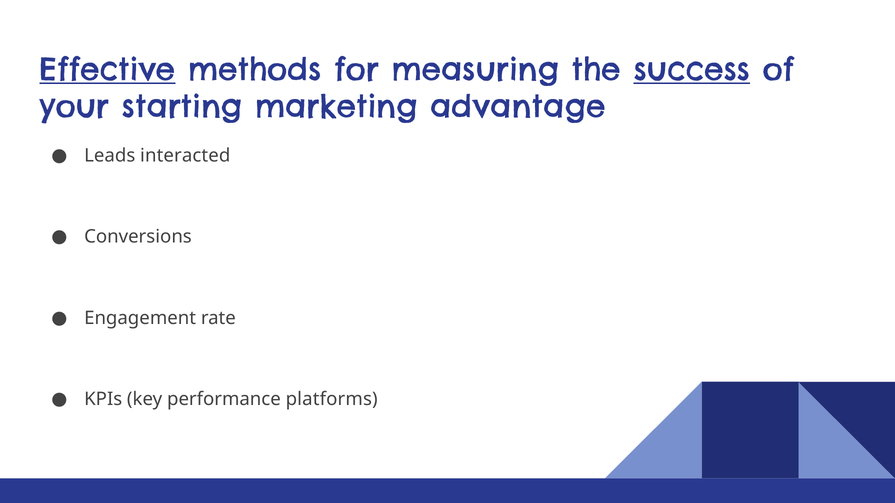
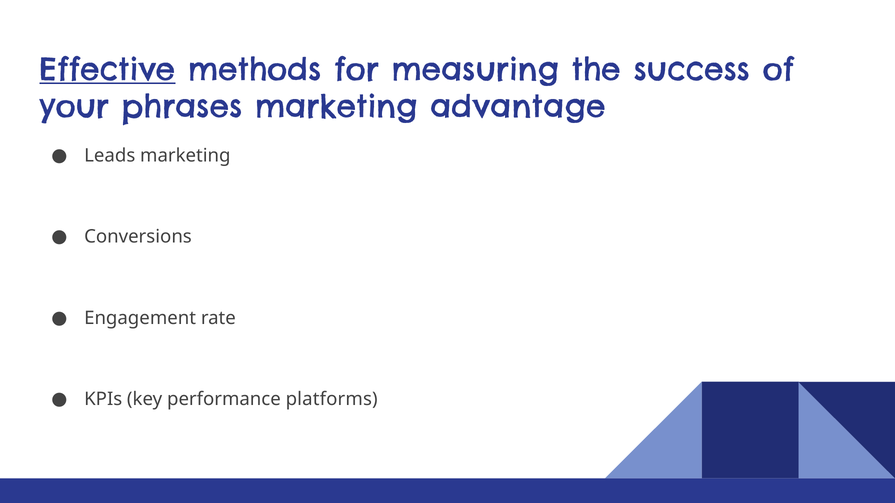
success underline: present -> none (692, 70)
starting: starting -> phrases (182, 107)
Leads interacted: interacted -> marketing (185, 156)
